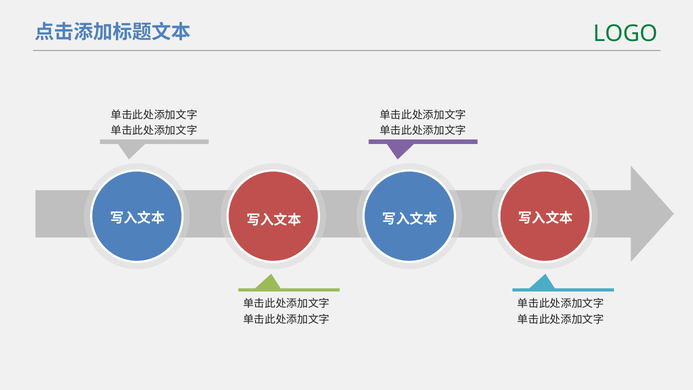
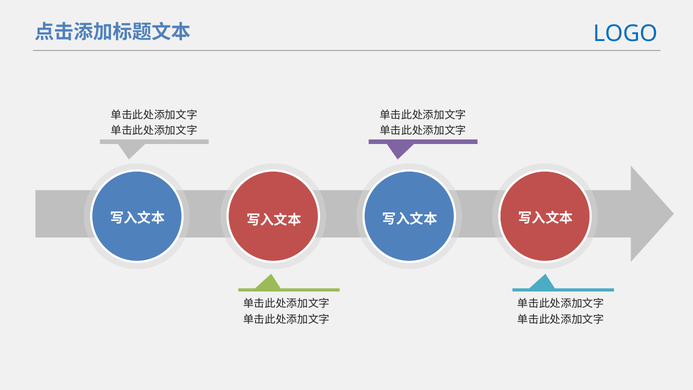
LOGO colour: green -> blue (625, 34)
